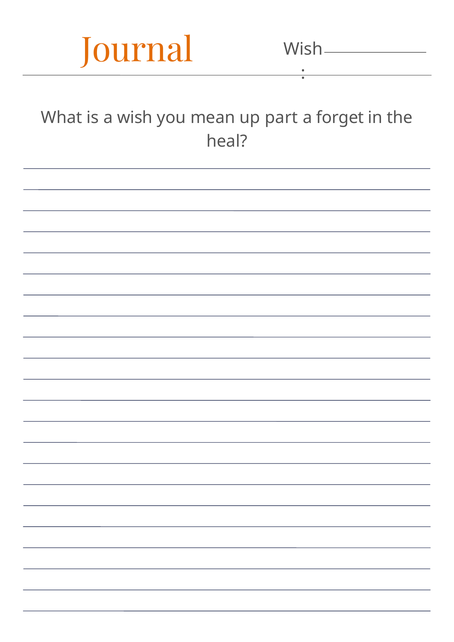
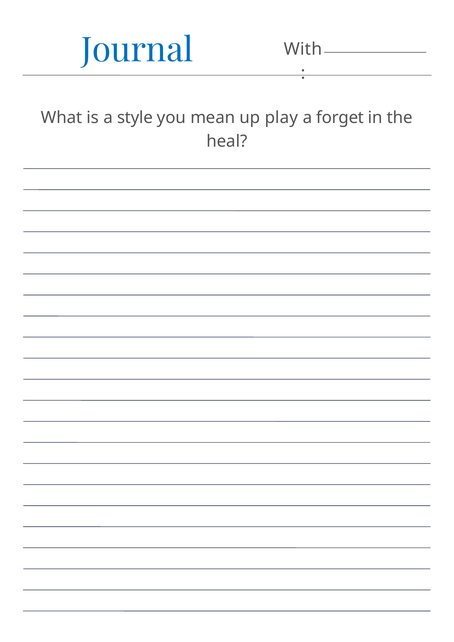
Journal colour: orange -> blue (137, 50)
Wish: Wish -> With (303, 49)
a wish: wish -> style (135, 118)
part: part -> play (281, 118)
